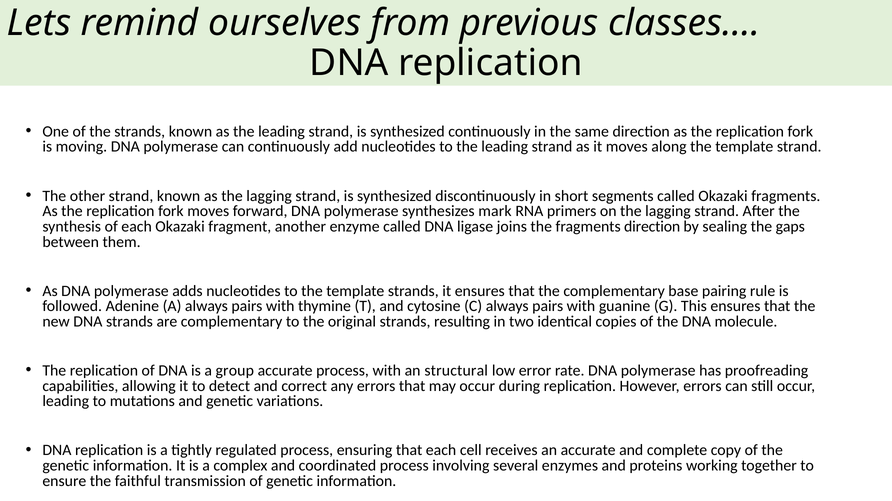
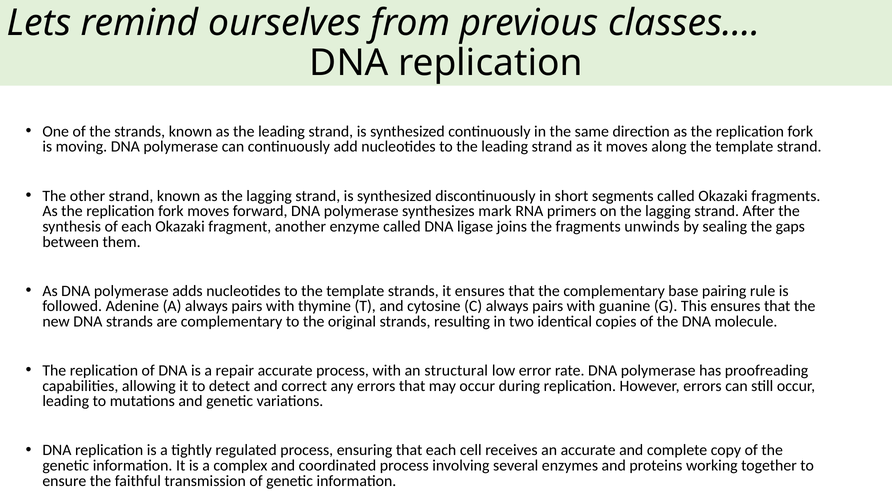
fragments direction: direction -> unwinds (652, 227)
group: group -> repair (235, 371)
